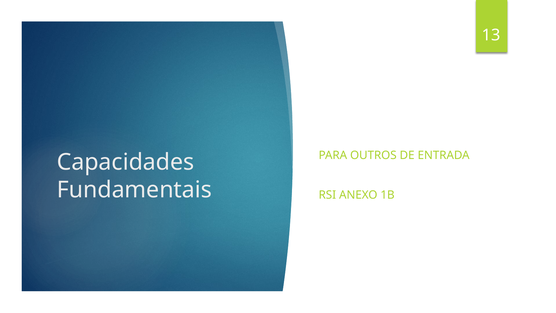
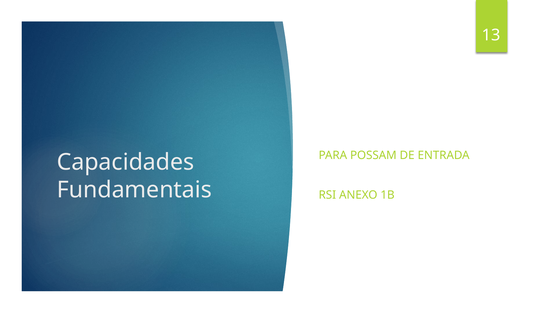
OUTROS: OUTROS -> POSSAM (373, 155)
